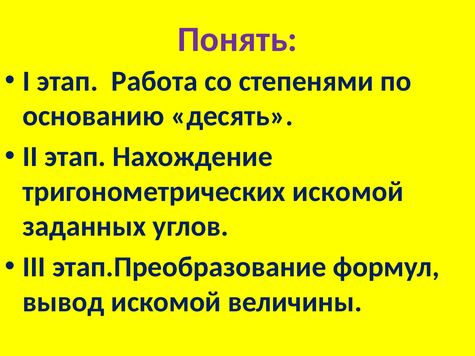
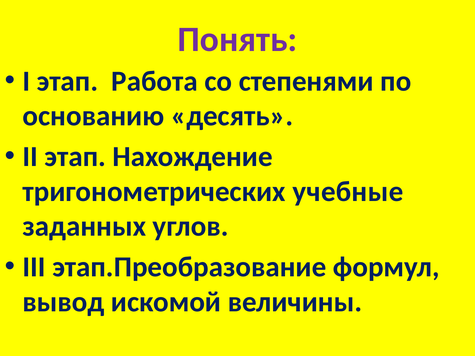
тригонометрических искомой: искомой -> учебные (348, 192)
